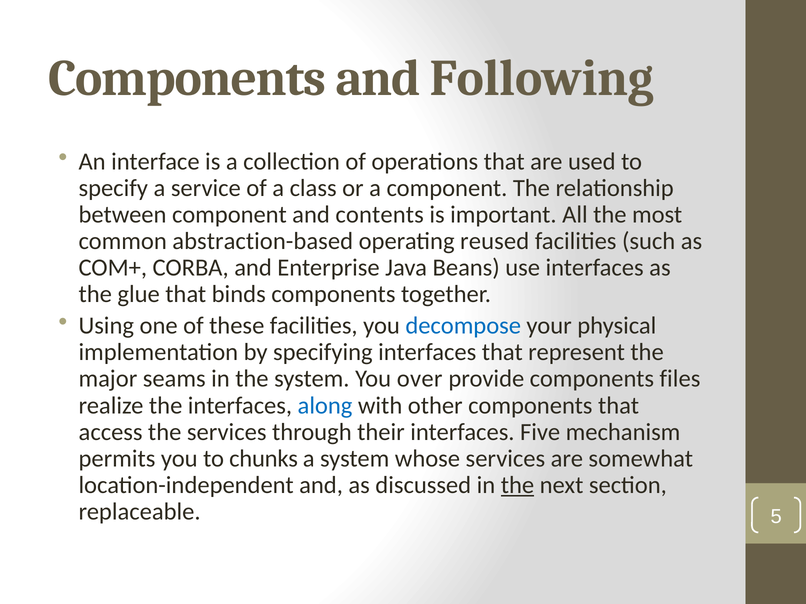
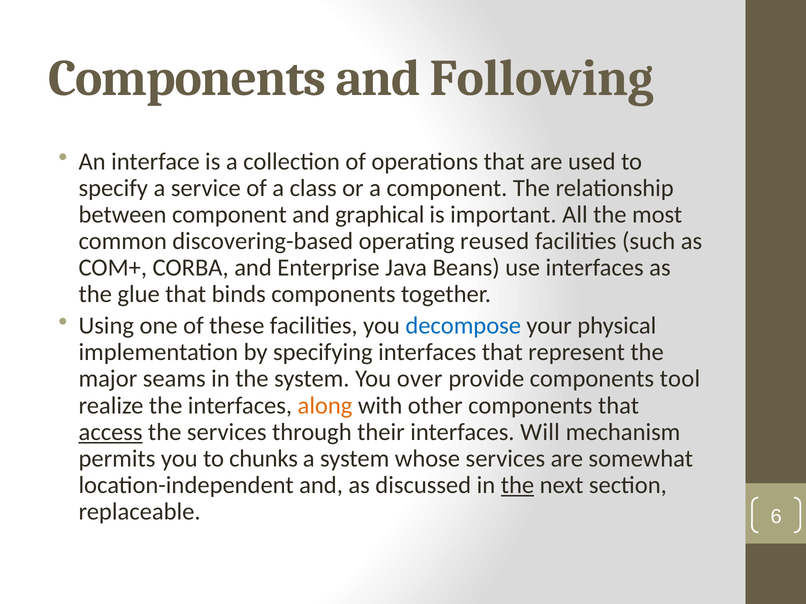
contents: contents -> graphical (380, 215)
abstraction-based: abstraction-based -> discovering-based (263, 241)
files: files -> tool (680, 379)
along colour: blue -> orange (325, 406)
access underline: none -> present (111, 432)
Five: Five -> Will (540, 432)
5: 5 -> 6 (776, 517)
